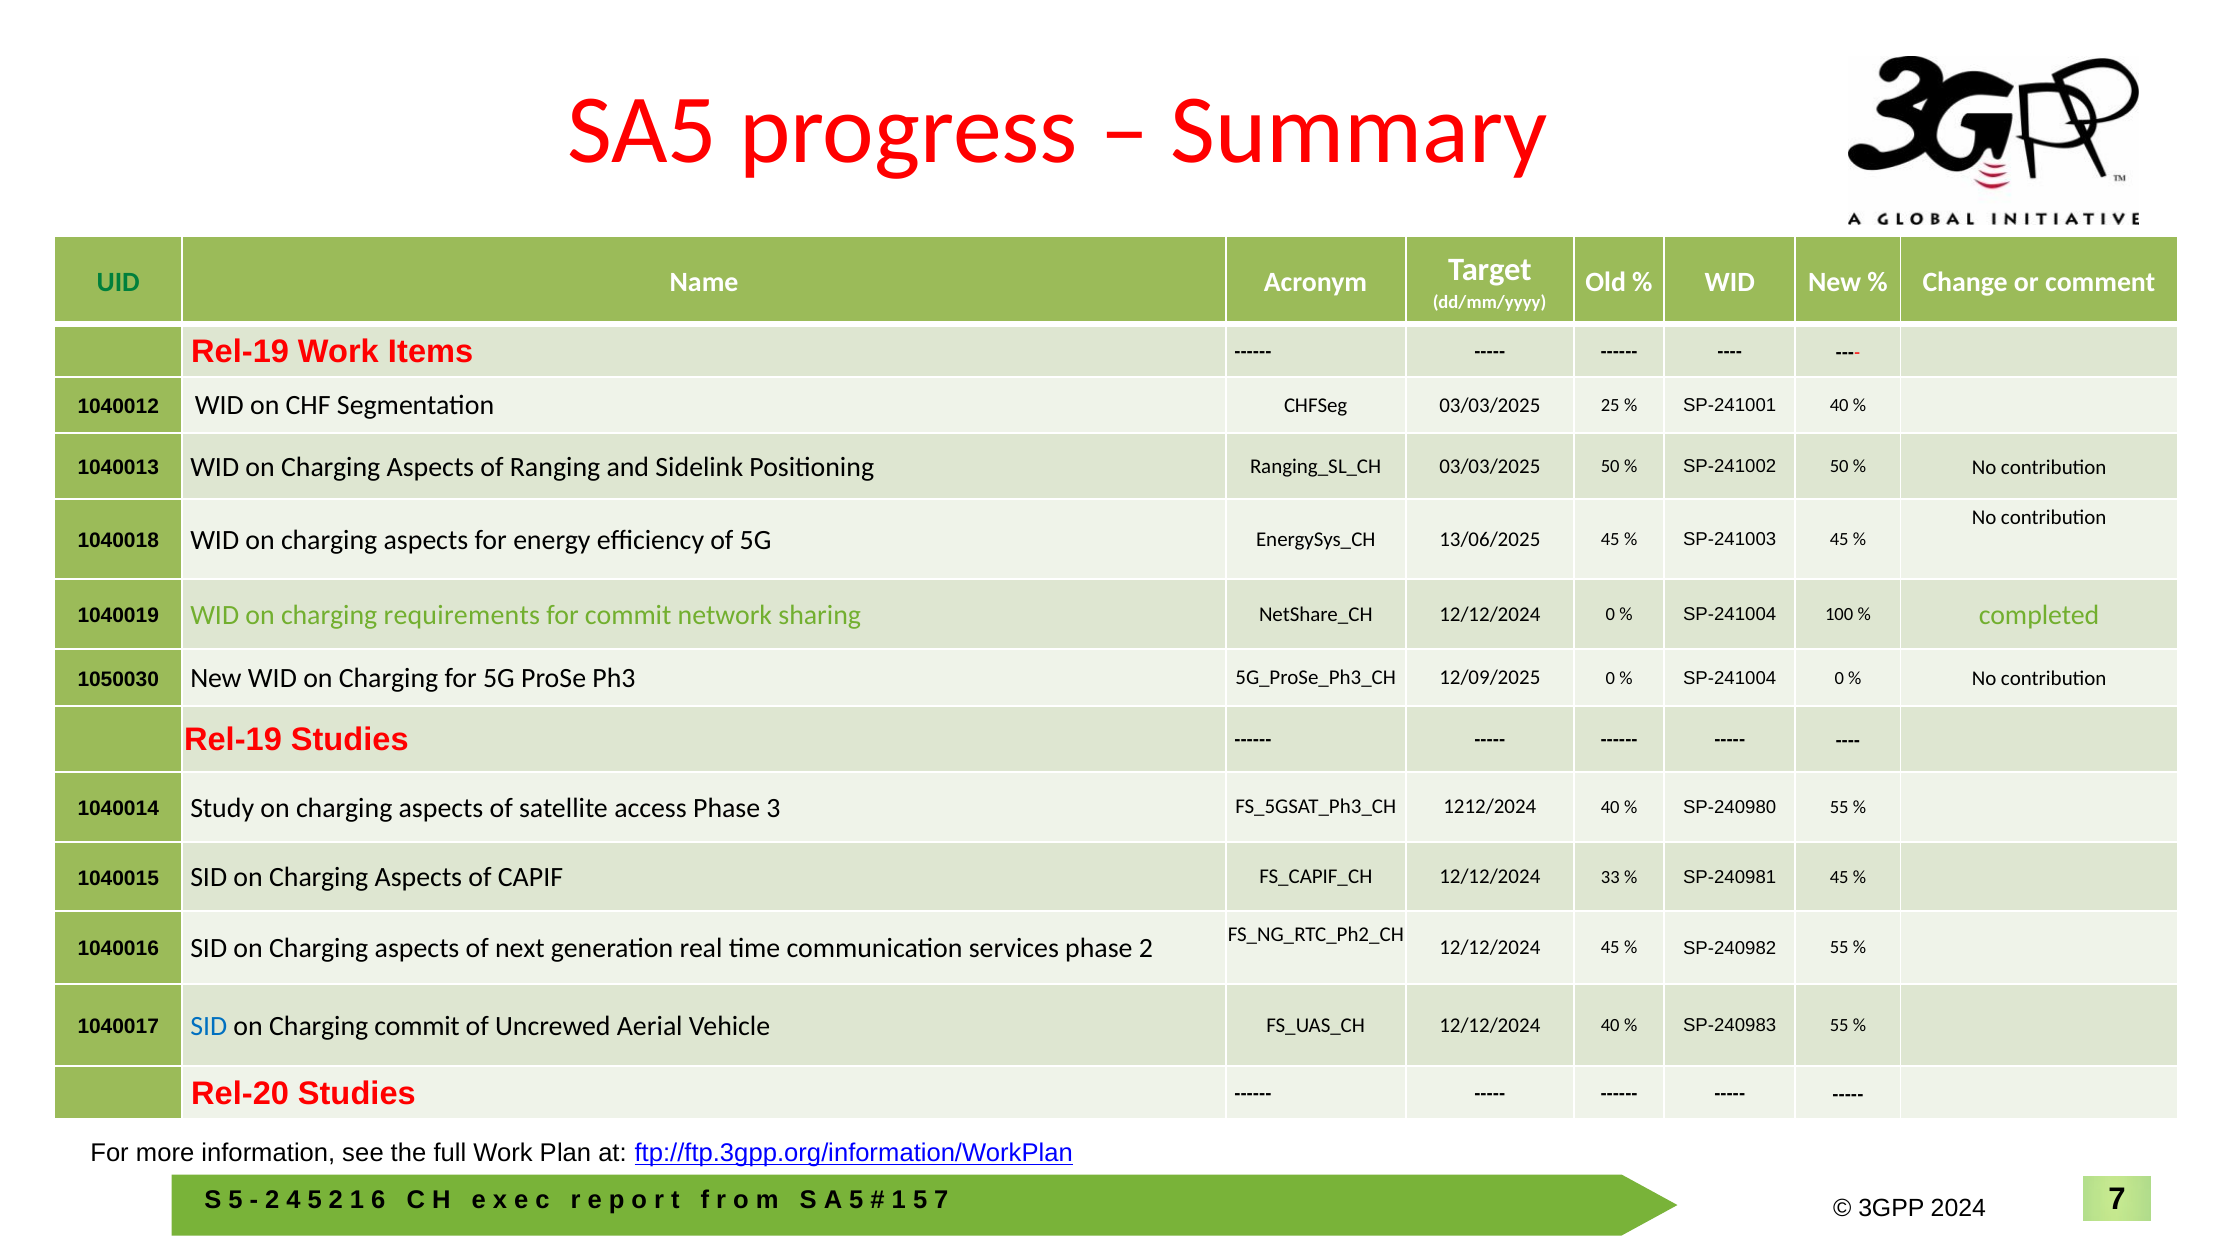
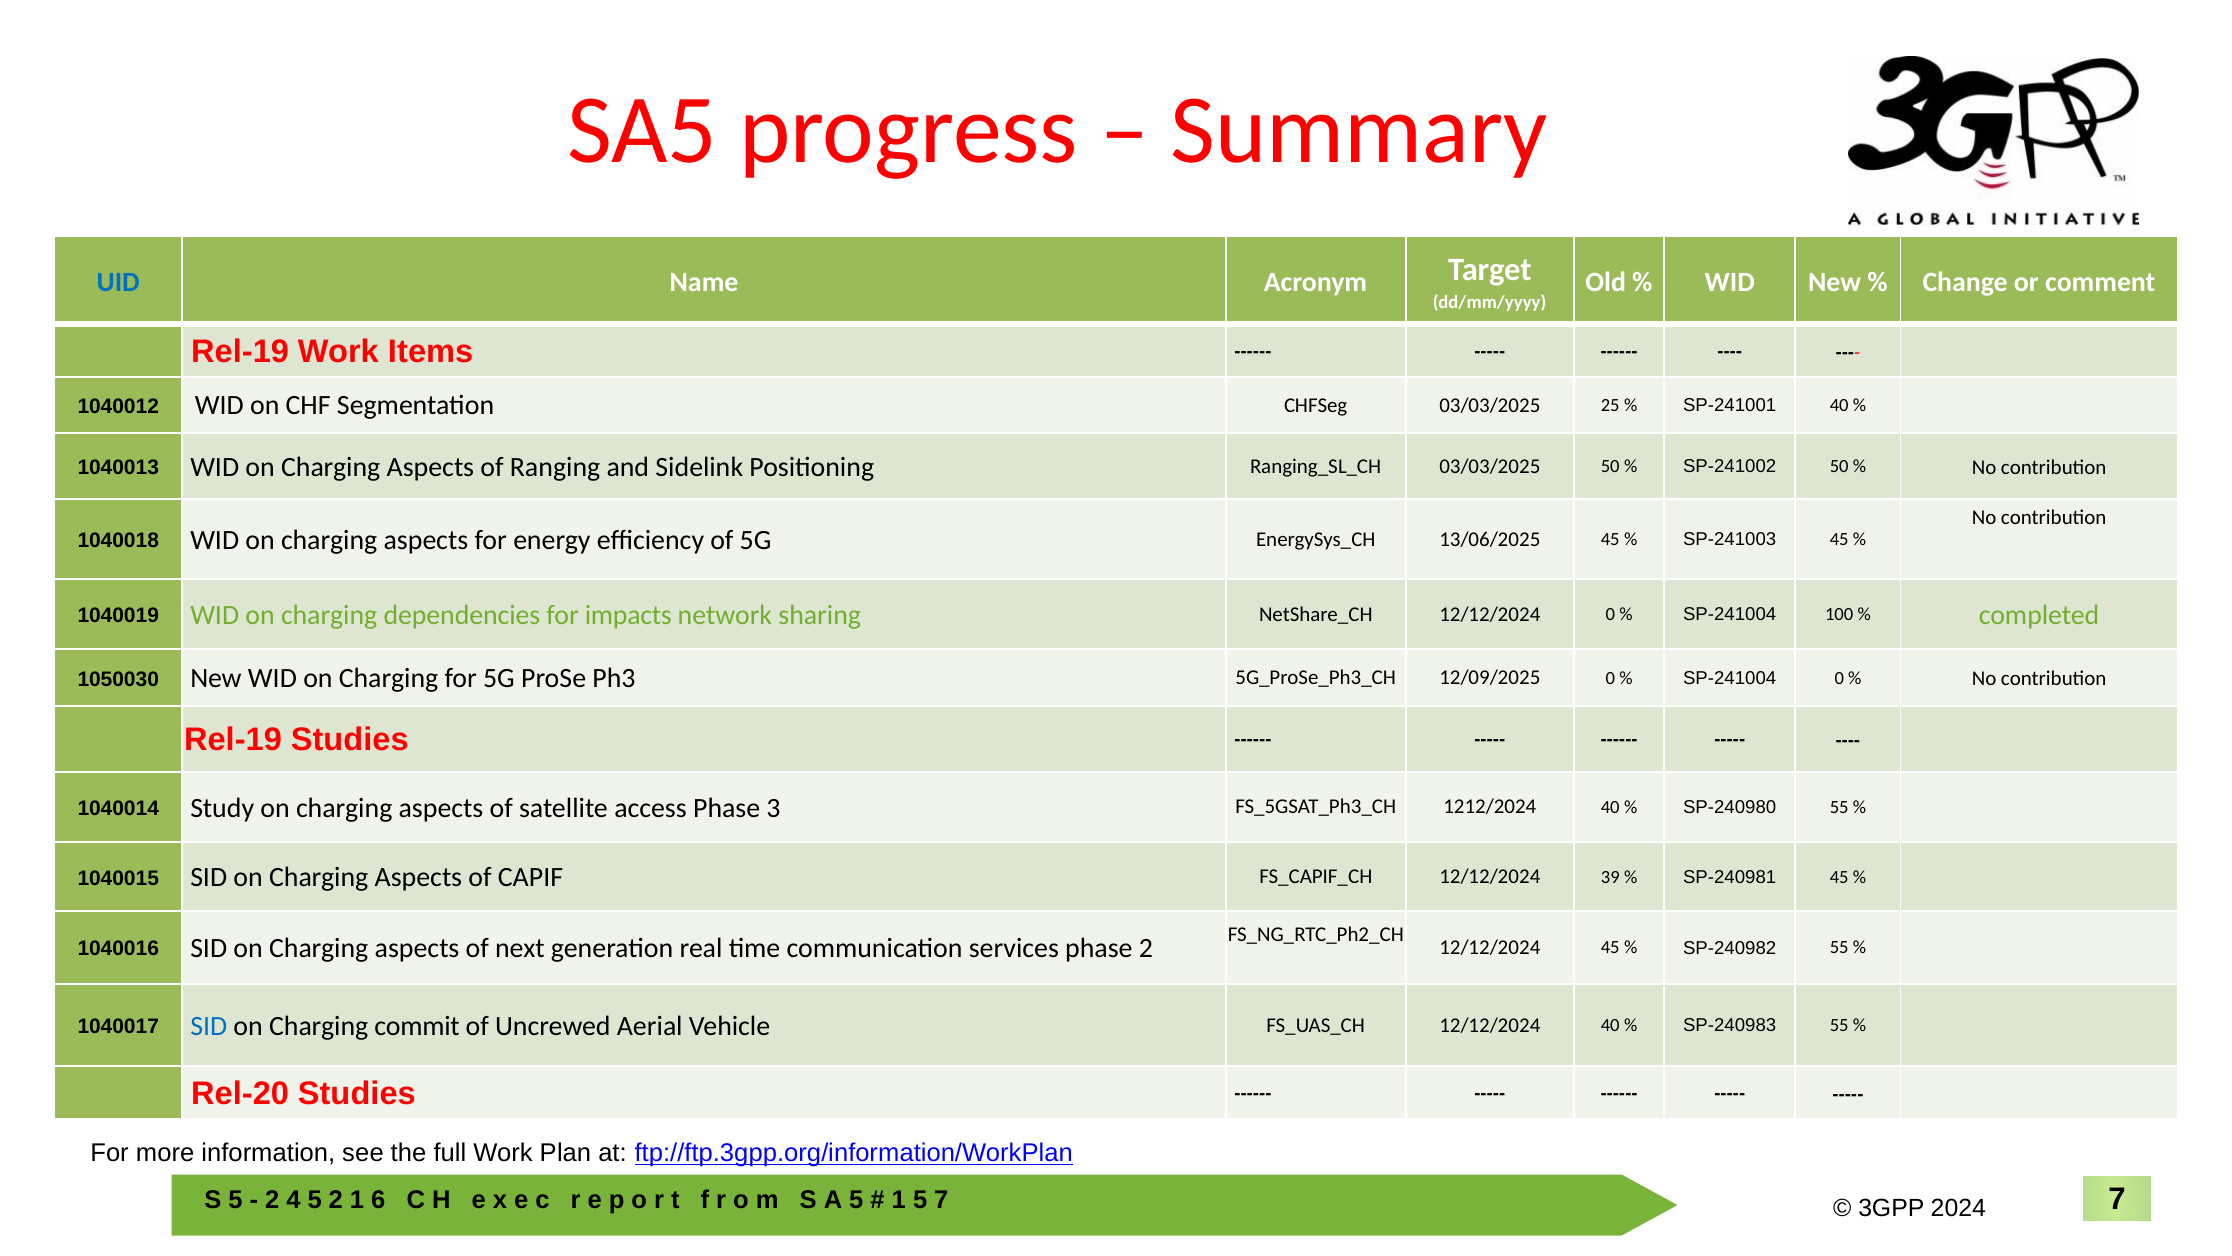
UID colour: green -> blue (118, 282)
requirements: requirements -> dependencies (462, 615)
for commit: commit -> impacts (628, 615)
33: 33 -> 39 (1610, 877)
